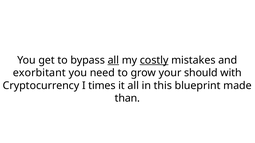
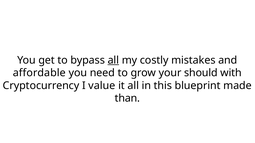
costly underline: present -> none (154, 60)
exorbitant: exorbitant -> affordable (39, 73)
times: times -> value (102, 86)
